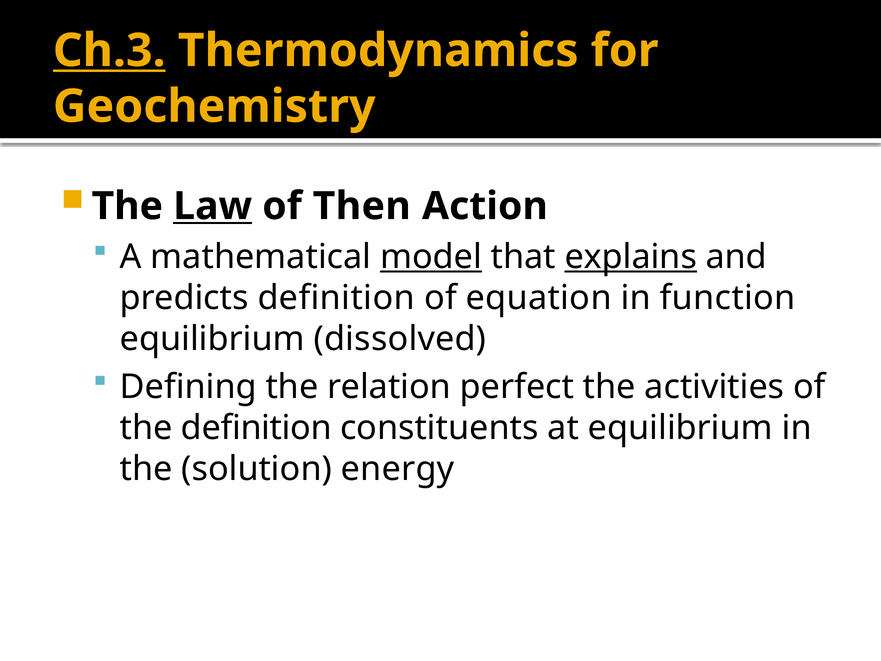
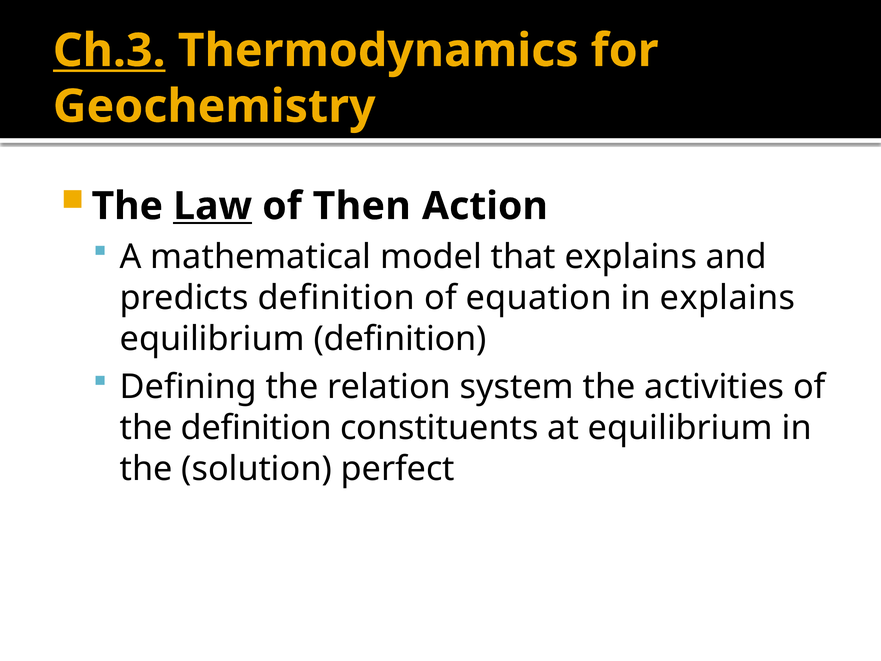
model underline: present -> none (431, 257)
explains underline: present -> none (631, 257)
in function: function -> explains (728, 298)
equilibrium dissolved: dissolved -> definition (400, 339)
perfect: perfect -> system (517, 387)
energy: energy -> perfect (398, 469)
